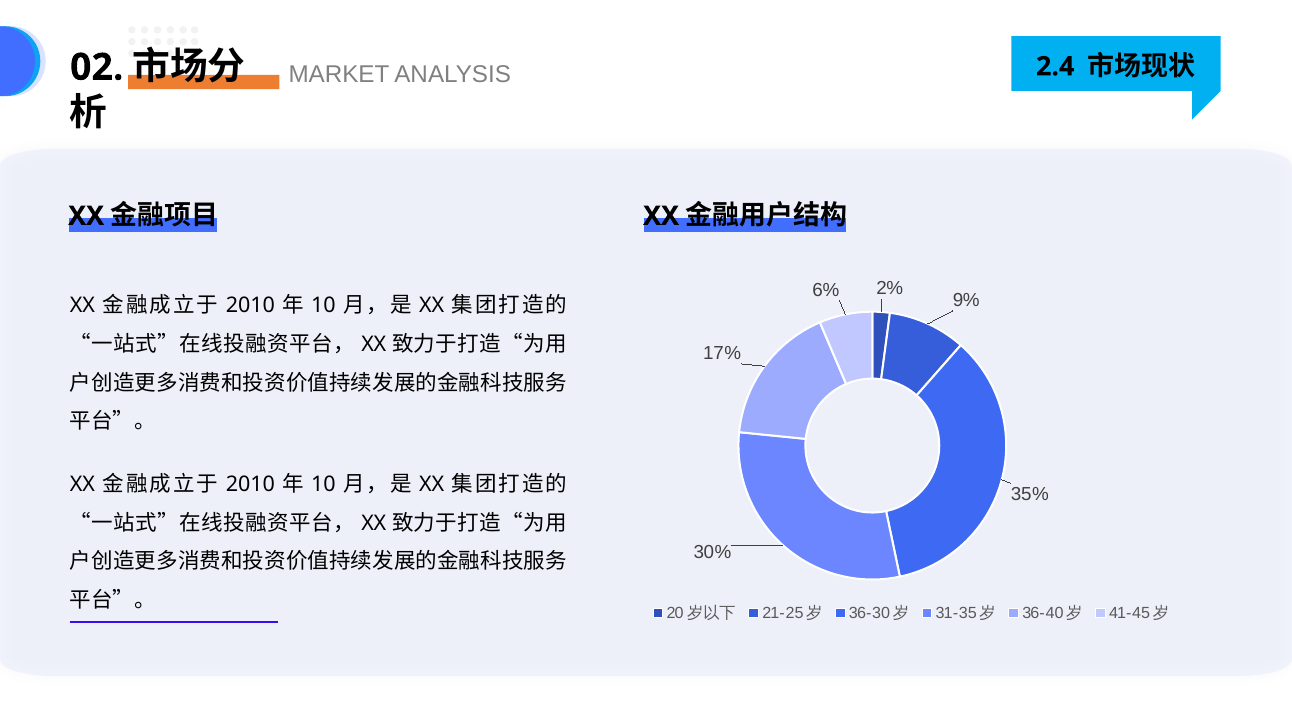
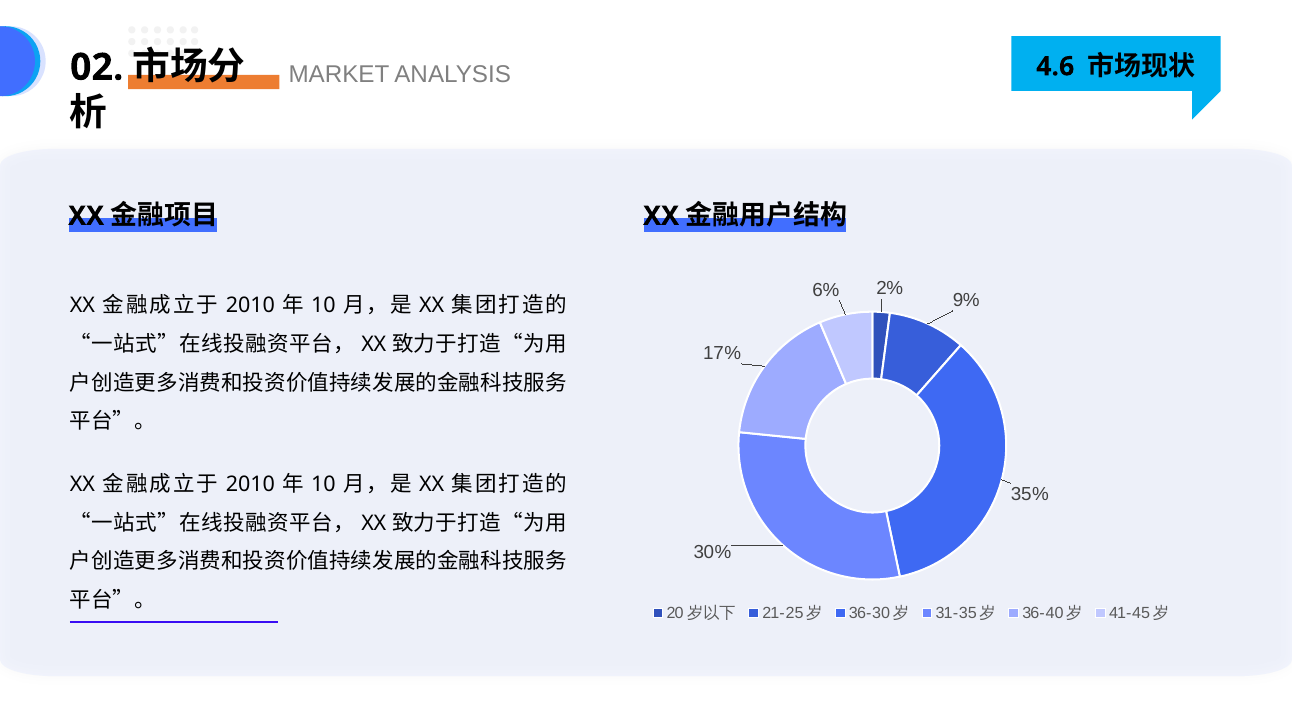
2.4: 2.4 -> 4.6 (1055, 66)
